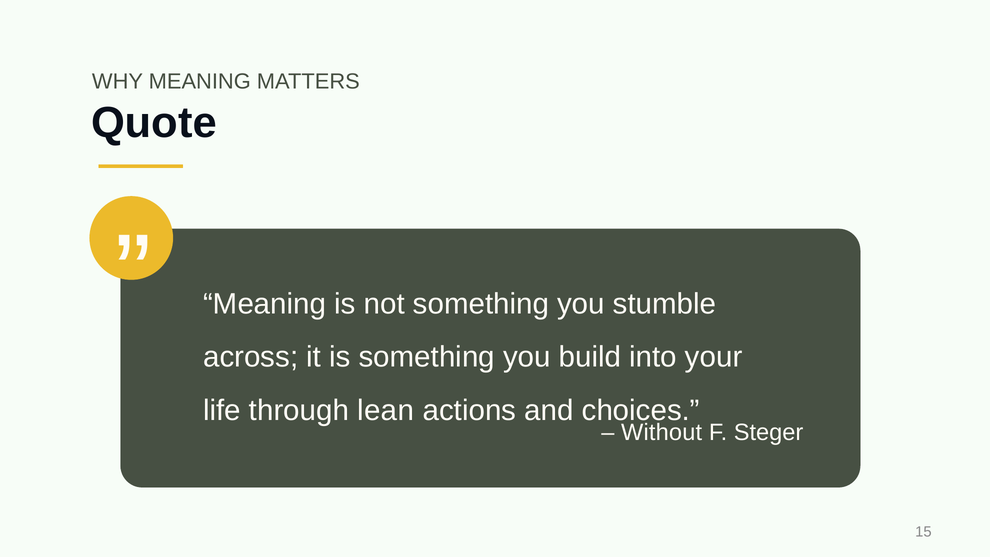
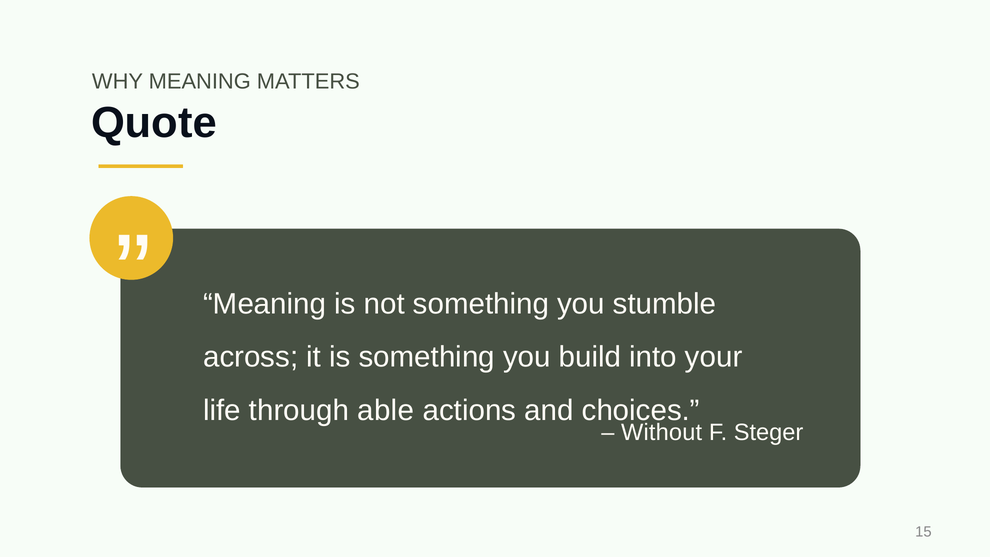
lean: lean -> able (386, 410)
